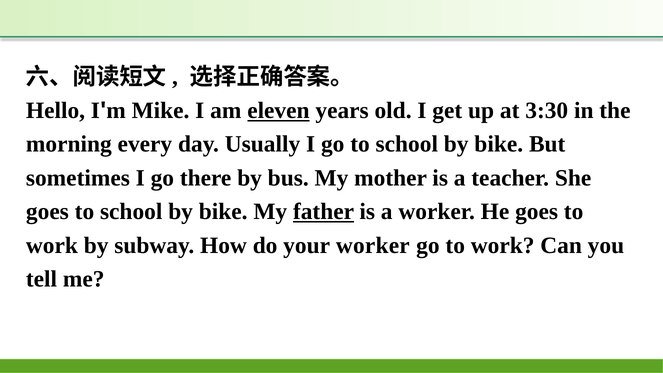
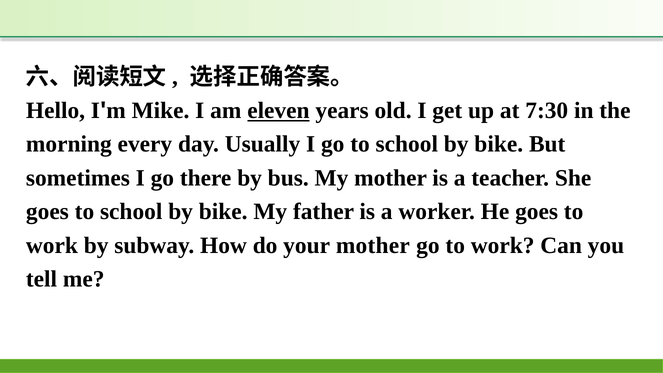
3:30: 3:30 -> 7:30 (547, 110)
father underline: present -> none (324, 212)
your worker: worker -> mother (373, 245)
